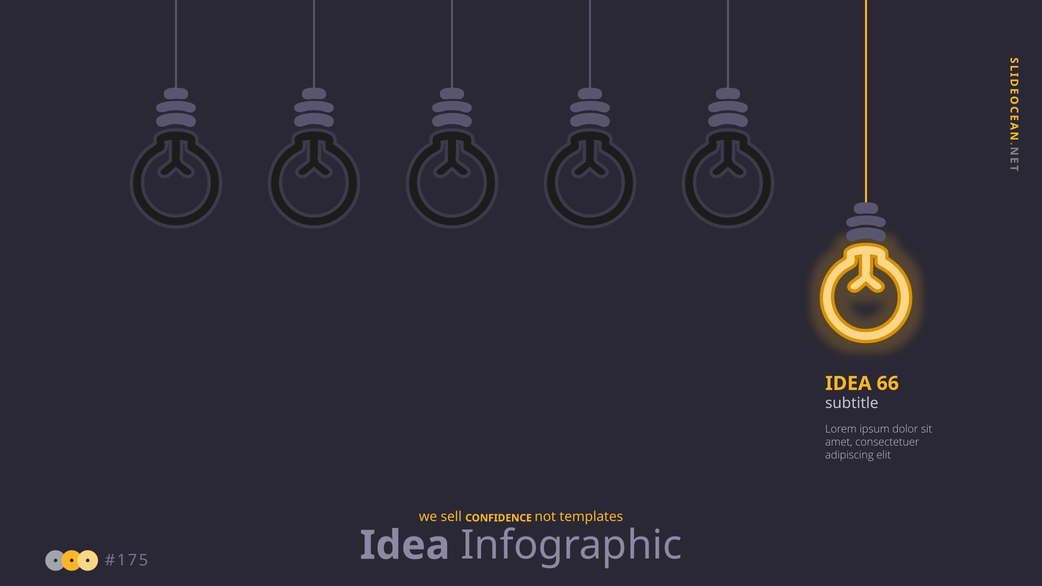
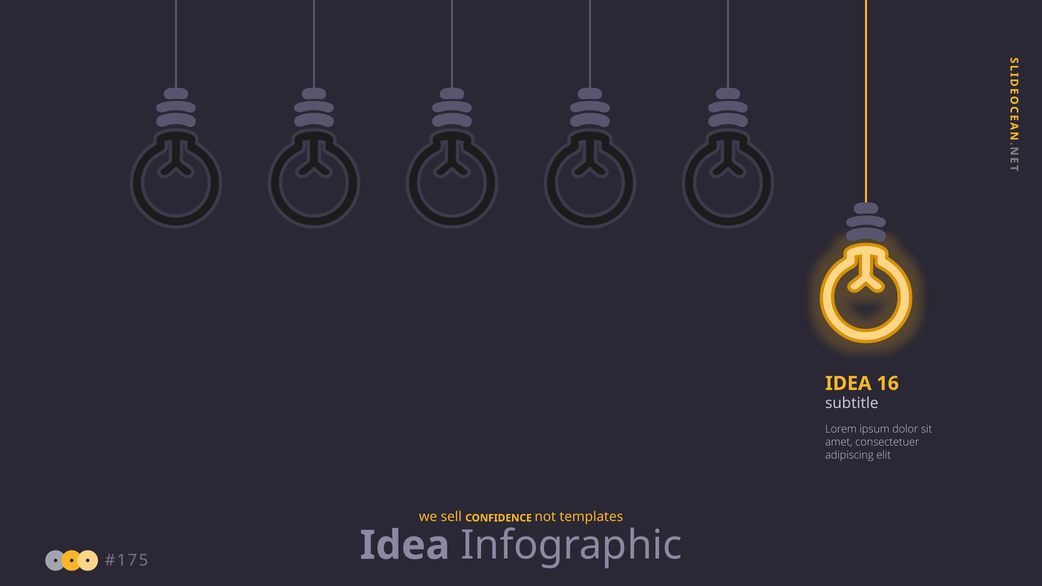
66: 66 -> 16 (888, 384)
